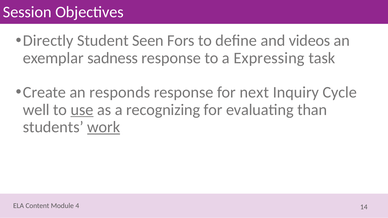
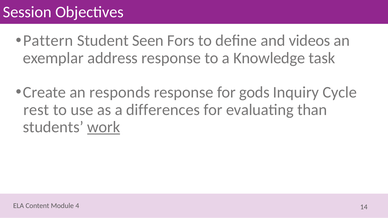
Directly: Directly -> Pattern (48, 41)
sadness: sadness -> address (113, 58)
Expressing: Expressing -> Knowledge (269, 58)
next: next -> gods (254, 92)
well: well -> rest (36, 110)
use underline: present -> none (82, 110)
recognizing: recognizing -> differences (163, 110)
